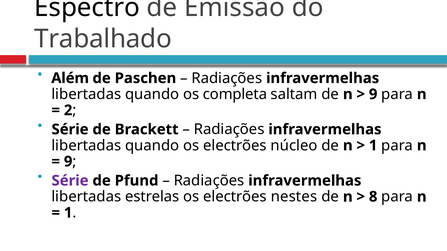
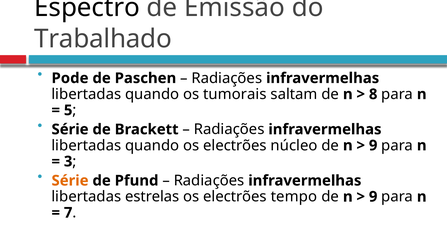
Além: Além -> Pode (70, 78)
completa: completa -> tumorais (235, 94)
9: 9 -> 8 (373, 94)
2: 2 -> 5 (68, 110)
1: 1 -> 9 (373, 146)
9: 9 -> 3 (68, 162)
Série colour: purple -> orange (70, 181)
nestes: nestes -> tempo (294, 197)
8: 8 -> 9 (373, 197)
1: 1 -> 7 (68, 213)
